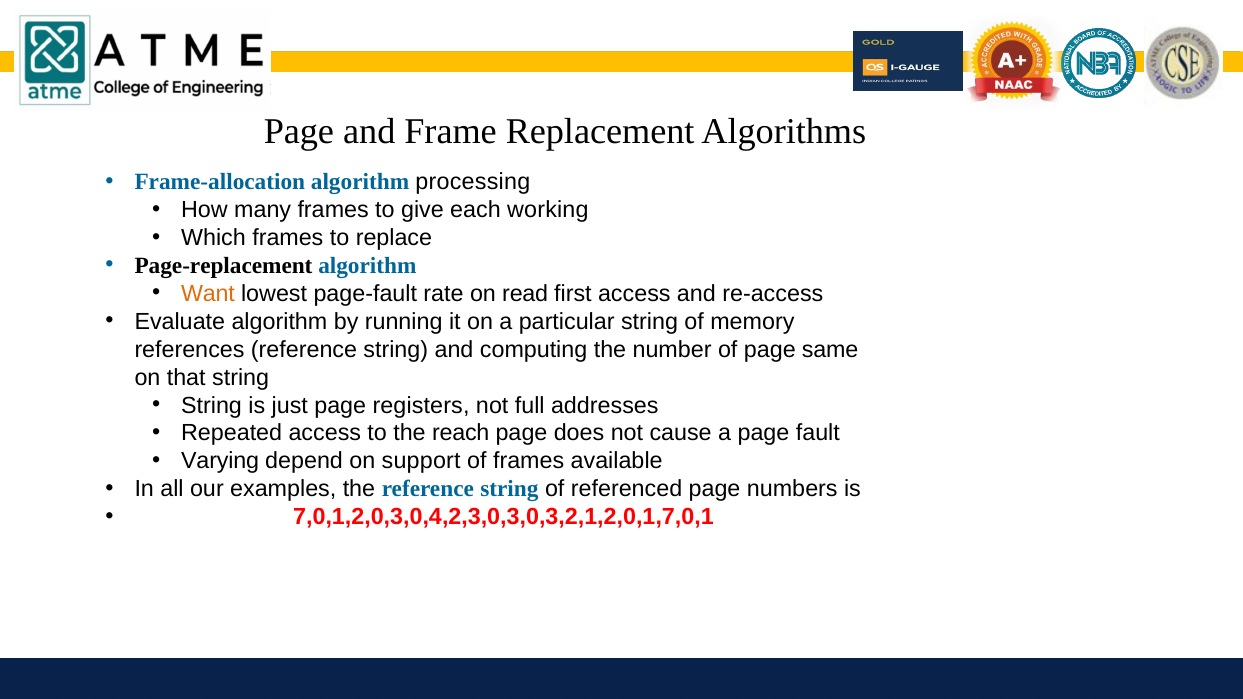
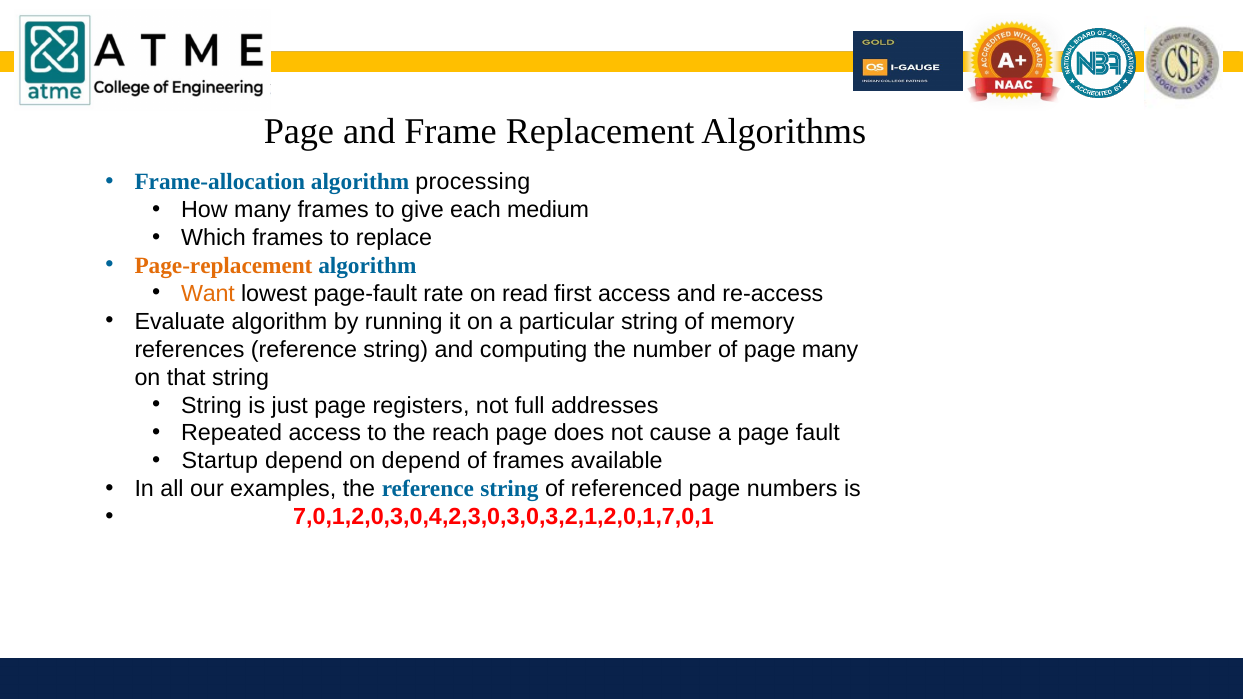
working: working -> medium (548, 210)
Page-replacement colour: black -> orange (224, 266)
page same: same -> many (830, 349)
Varying: Varying -> Startup (220, 461)
on support: support -> depend (421, 461)
